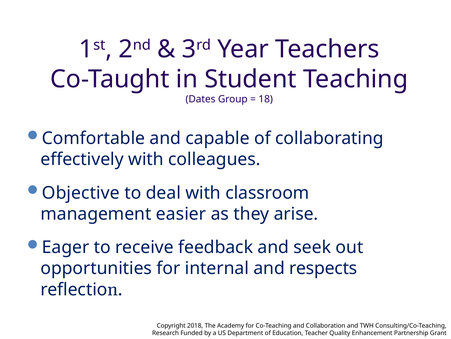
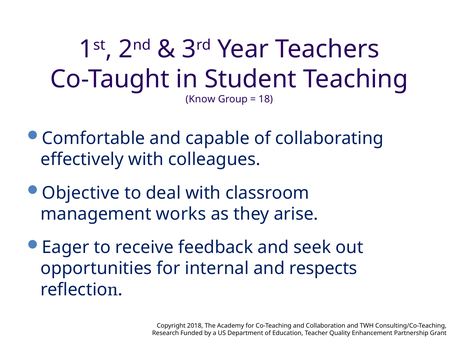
Dates: Dates -> Know (200, 99)
easier: easier -> works (181, 214)
